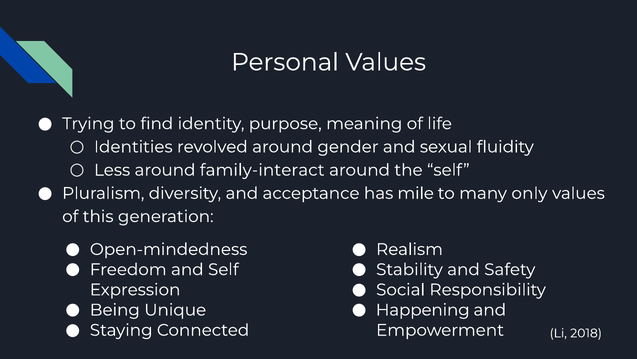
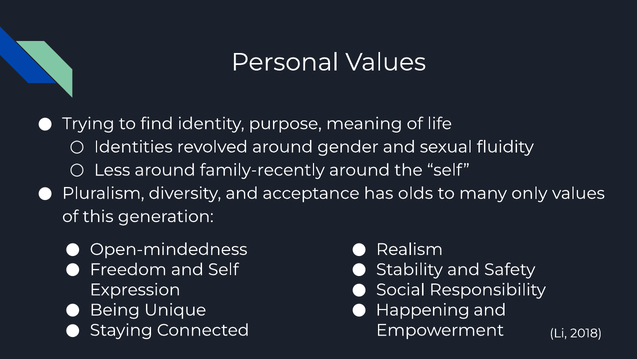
family-interact: family-interact -> family-recently (262, 170)
mile: mile -> olds (415, 193)
